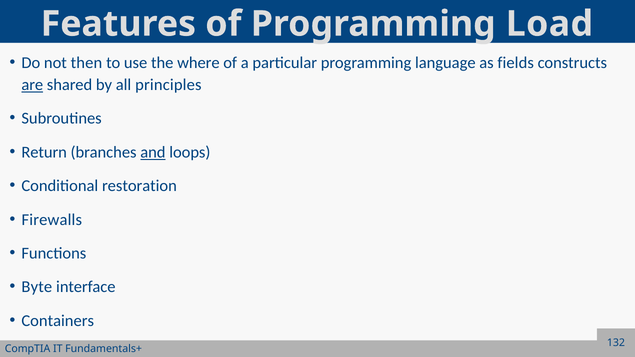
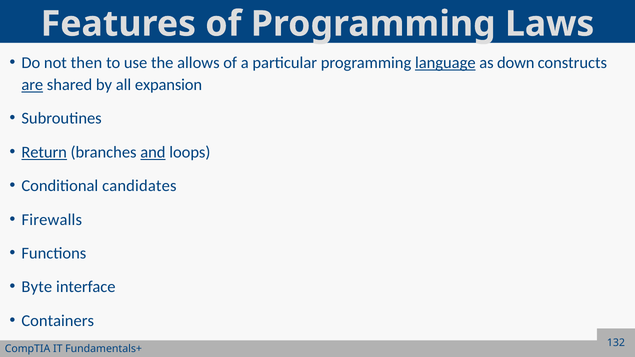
Load: Load -> Laws (550, 24)
where: where -> allows (198, 63)
language underline: none -> present (445, 63)
fields: fields -> down (516, 63)
principles: principles -> expansion (169, 85)
Return underline: none -> present (44, 152)
restoration: restoration -> candidates (139, 186)
